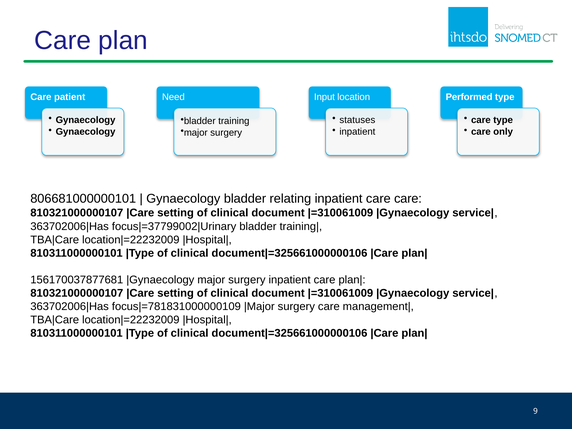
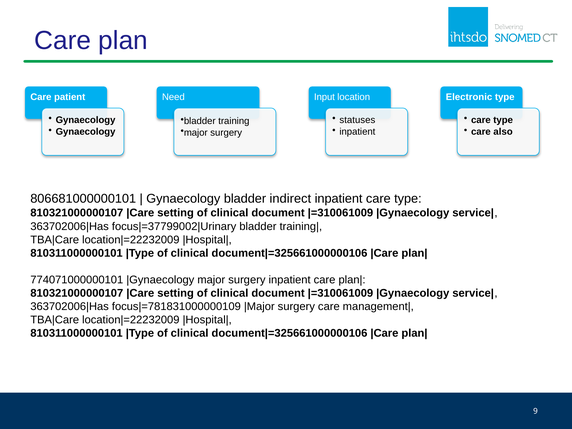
Performed: Performed -> Electronic (469, 97)
only: only -> also (503, 132)
relating: relating -> indirect (290, 199)
inpatient care care: care -> type (408, 199)
156170037877681: 156170037877681 -> 774071000000101 (77, 280)
